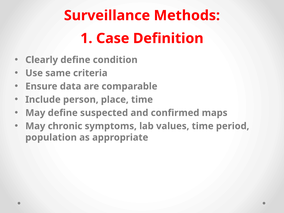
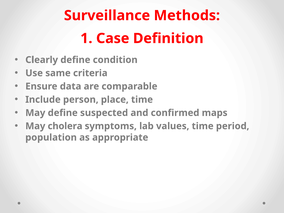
chronic: chronic -> cholera (65, 126)
